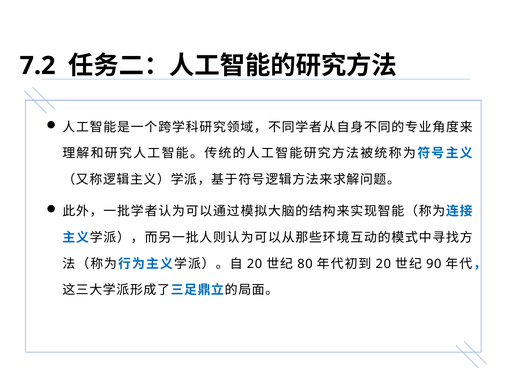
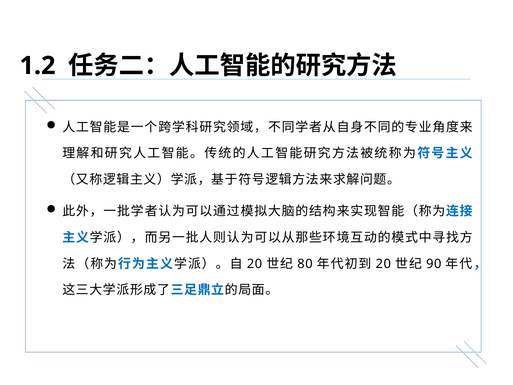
7.2: 7.2 -> 1.2 (38, 66)
